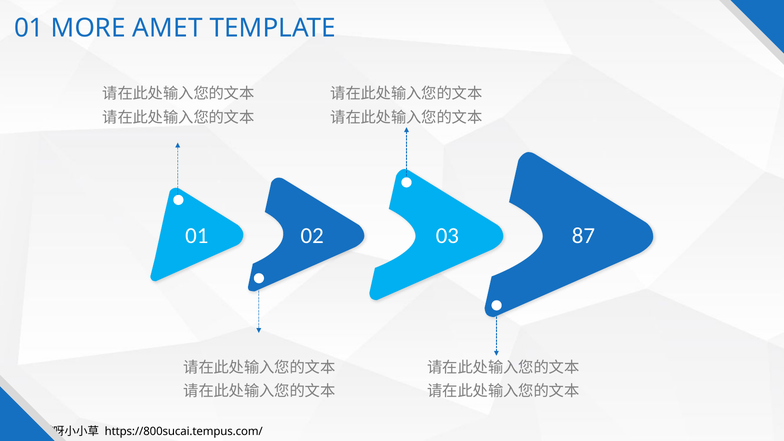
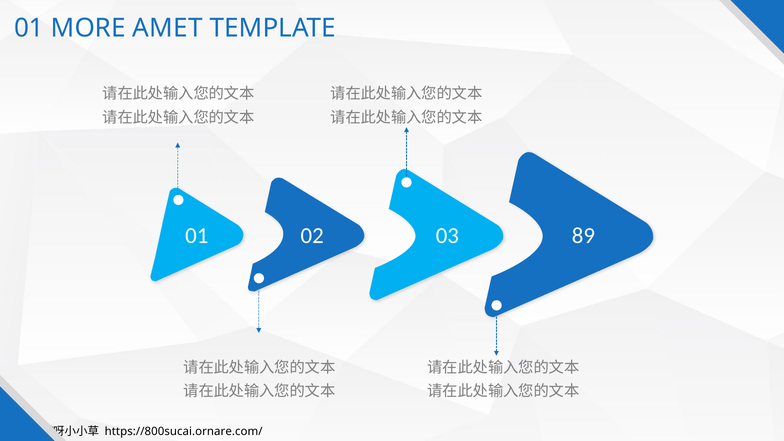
87: 87 -> 89 (583, 236)
https://800sucai.tempus.com/: https://800sucai.tempus.com/ -> https://800sucai.ornare.com/ (184, 432)
